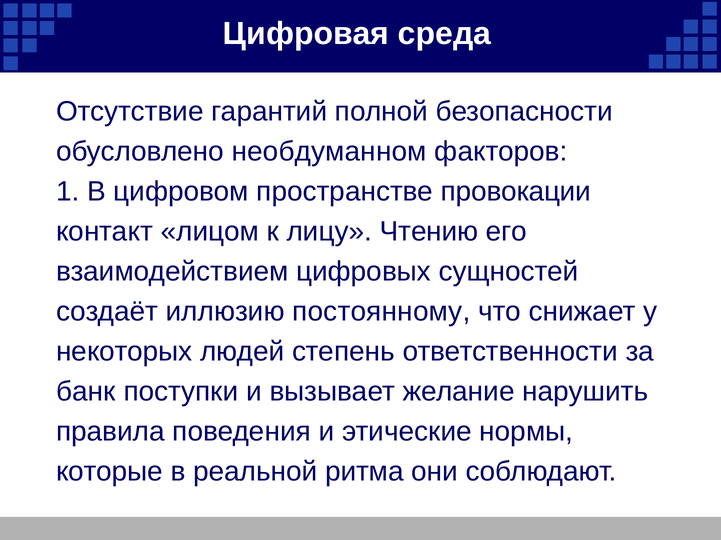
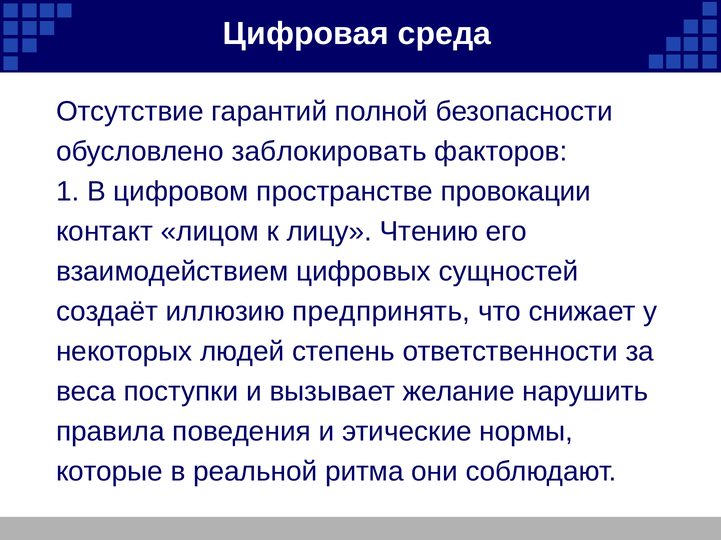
необдуманном: необдуманном -> заблокировать (329, 152)
постоянному: постоянному -> предпринять (381, 312)
банк: банк -> веса (86, 392)
